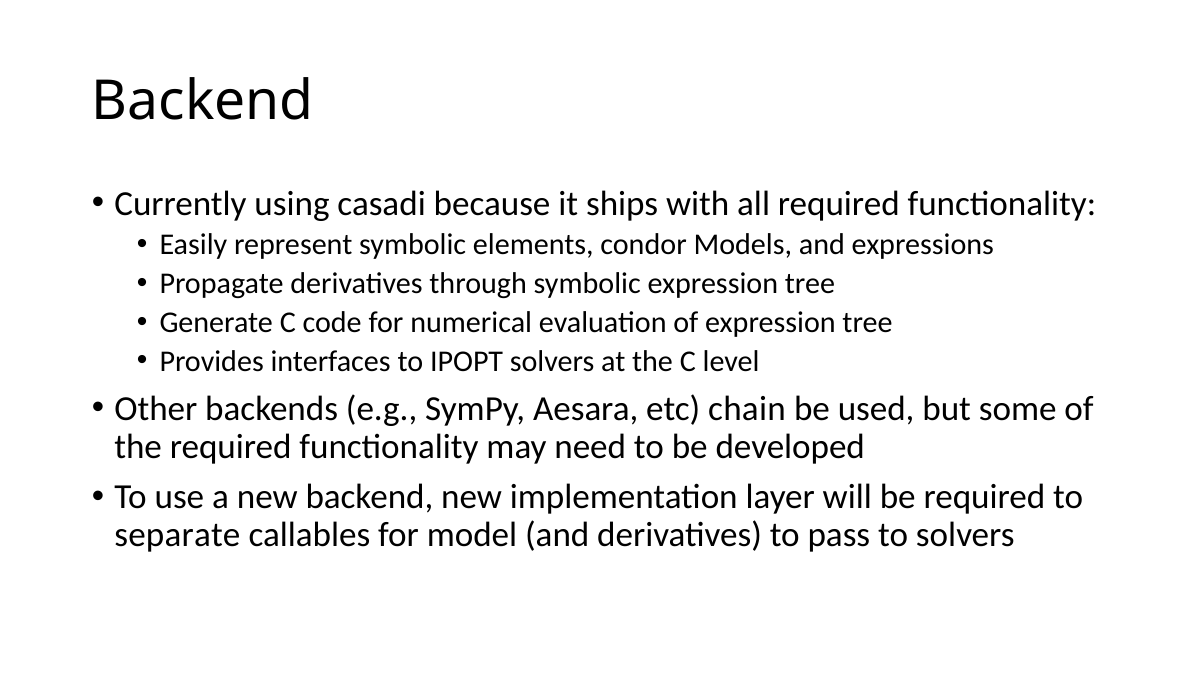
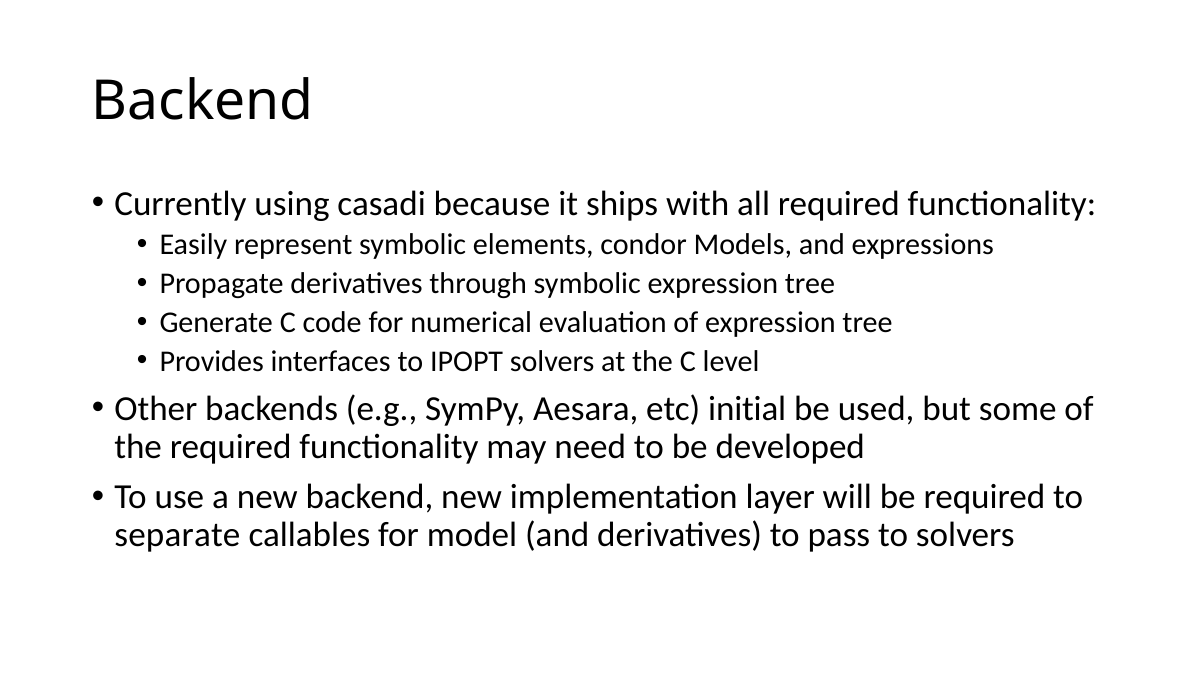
chain: chain -> initial (747, 409)
